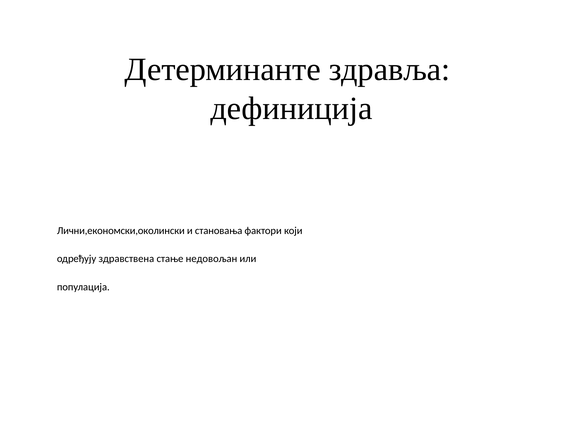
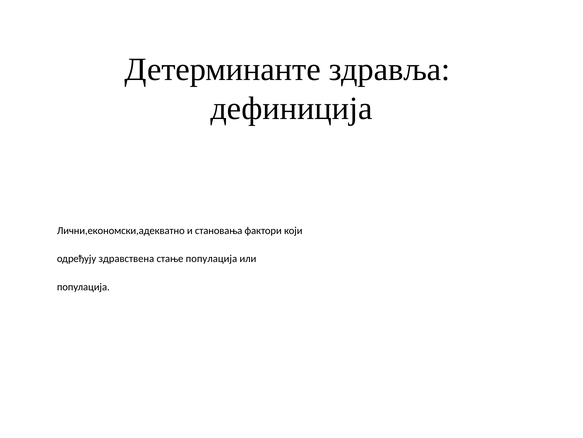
Лични,економски,околински: Лични,економски,околински -> Лични,економски,адекватно (121, 230)
стање недовољан: недовољан -> популација (211, 258)
